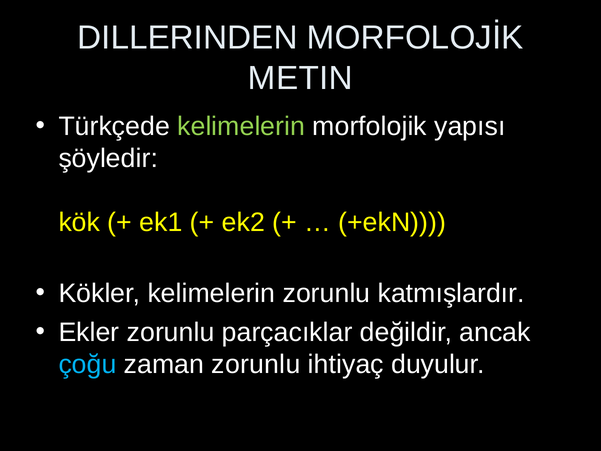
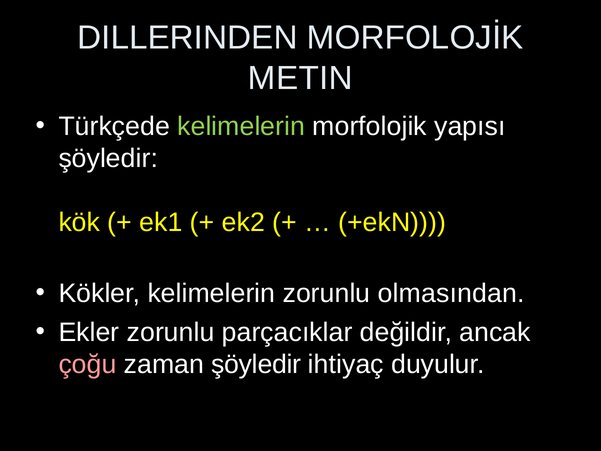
katmışlardır: katmışlardır -> olmasından (451, 293)
çoğu colour: light blue -> pink (87, 364)
zaman zorunlu: zorunlu -> şöyledir (256, 364)
